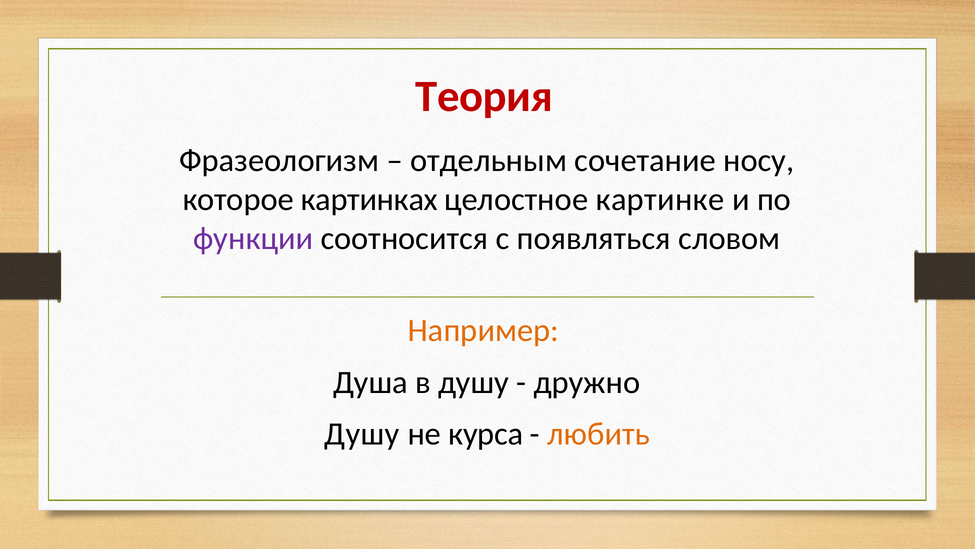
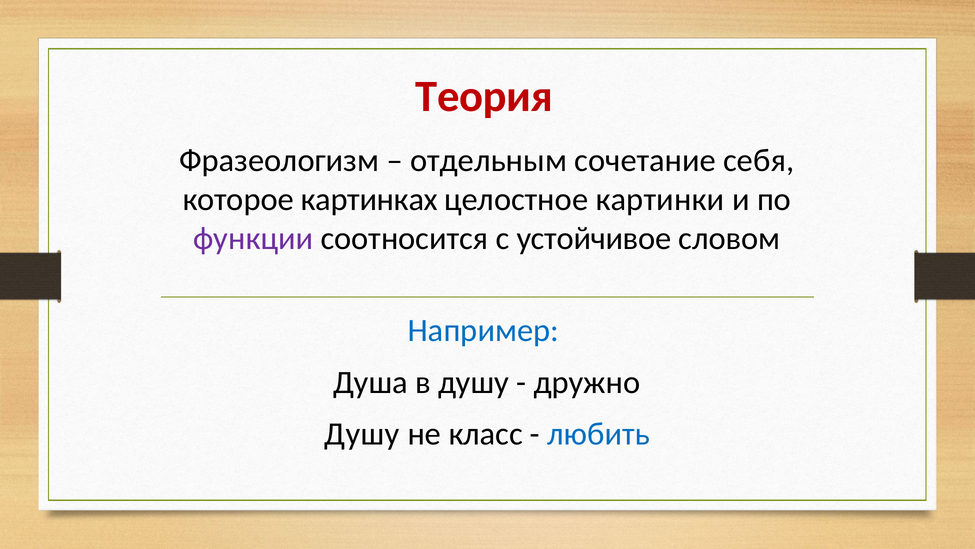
носу: носу -> себя (759, 160)
картинке: картинке -> картинки (660, 199)
появляться: появляться -> устойчивое (594, 238)
Например colour: orange -> blue (483, 330)
курса: курса -> класс (486, 434)
любить colour: orange -> blue (599, 434)
